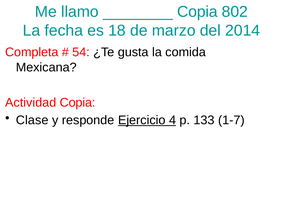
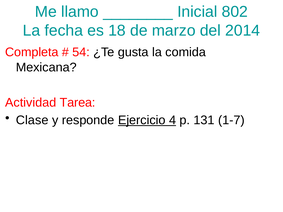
Copia: Copia -> Inicial (197, 12)
Actividad Copia: Copia -> Tarea (78, 103)
133: 133 -> 131 (204, 120)
